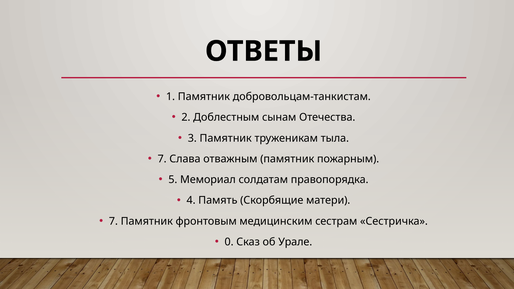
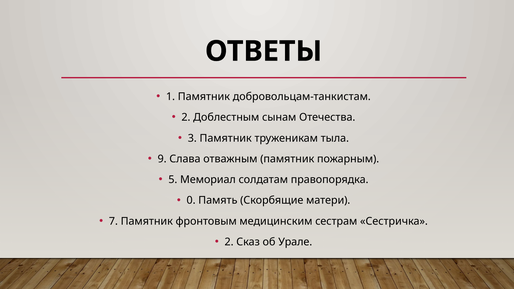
7: 7 -> 9 (162, 159)
4: 4 -> 0 (191, 201)
0: 0 -> 2 (229, 242)
